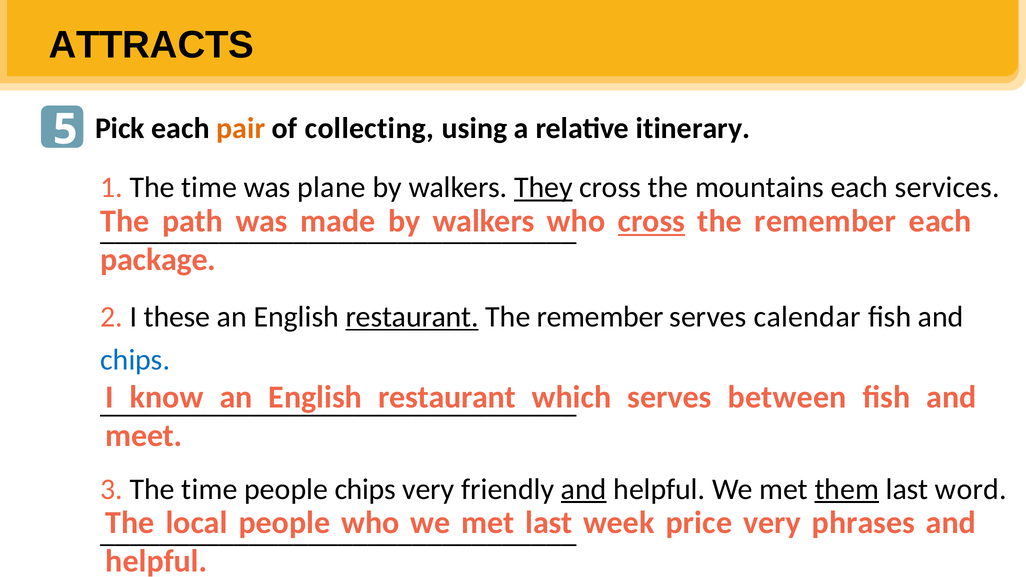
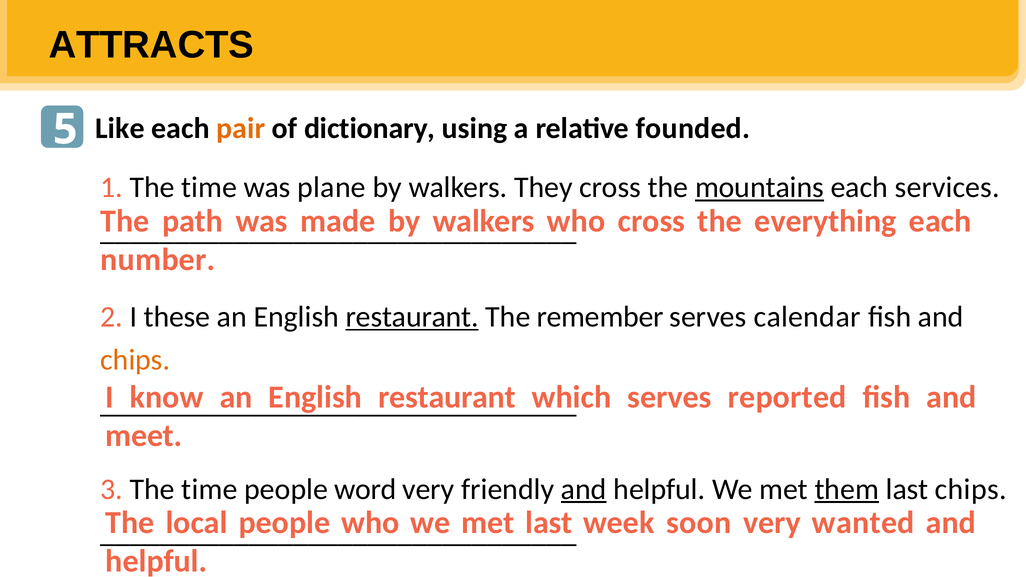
Pick: Pick -> Like (120, 129)
collecting: collecting -> dictionary (370, 129)
itinerary: itinerary -> founded (693, 129)
They underline: present -> none (543, 188)
mountains underline: none -> present (760, 188)
cross underline: present -> none (651, 221)
remember: remember -> everything (825, 221)
package: package -> number (158, 260)
chips colour: blue -> orange (135, 360)
between: between -> reported (787, 397)
people chips: chips -> word (365, 489)
last word: word -> chips (971, 489)
price: price -> soon (699, 523)
phrases: phrases -> wanted (863, 523)
